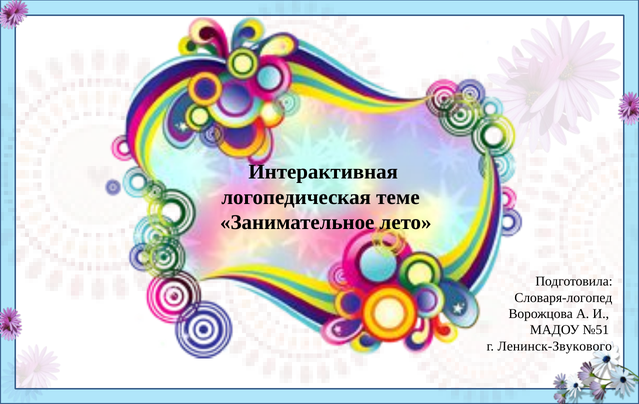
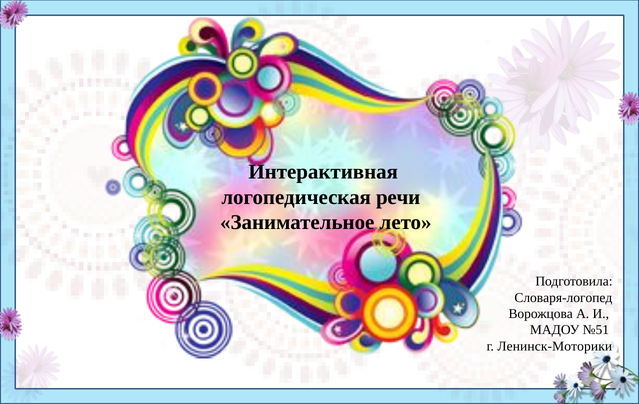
теме: теме -> речи (398, 197)
Ленинск-Звукового: Ленинск-Звукового -> Ленинск-Моторики (555, 346)
